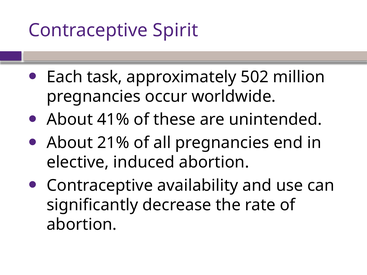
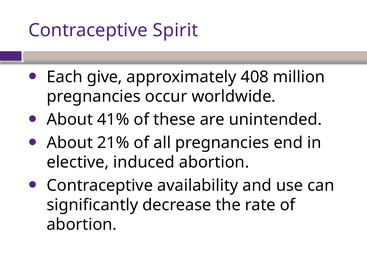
task: task -> give (105, 77)
502: 502 -> 408 (255, 77)
